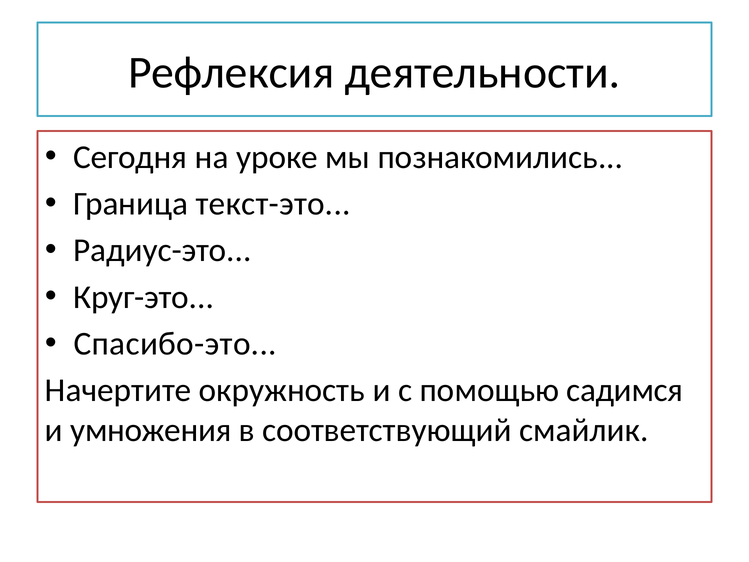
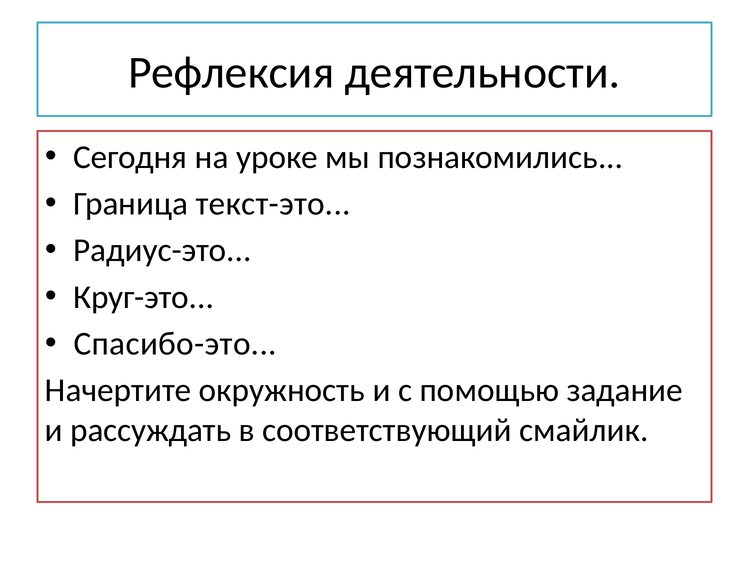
садимся: садимся -> задание (625, 390)
умножения: умножения -> рассуждать (151, 430)
